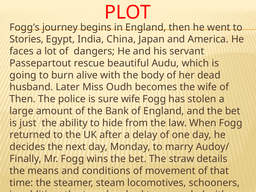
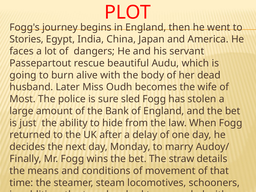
Then: Then -> Most (23, 99)
sure wife: wife -> sled (131, 99)
